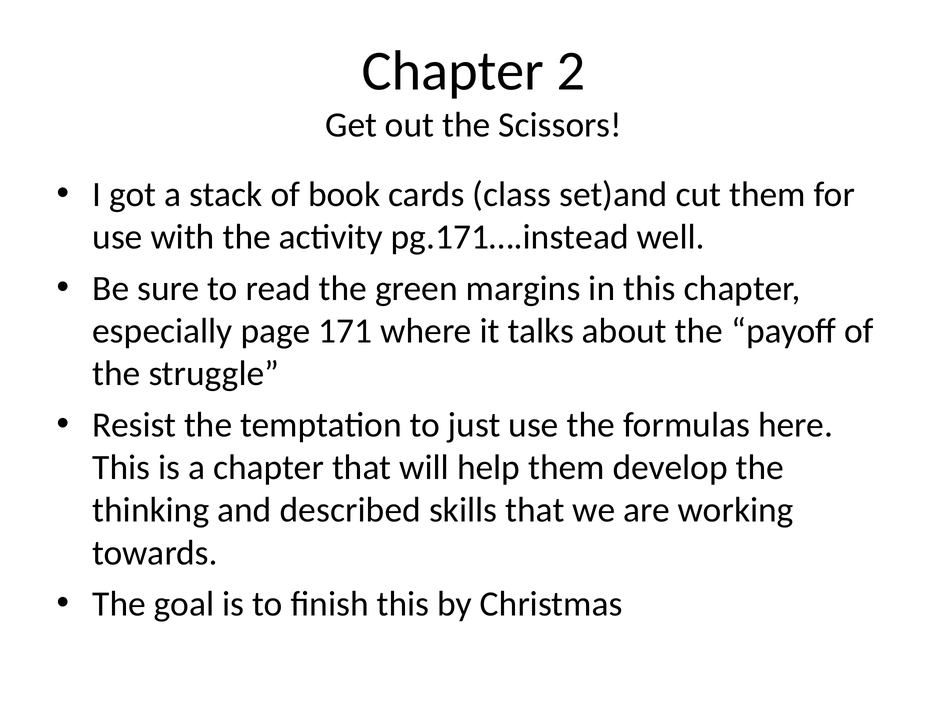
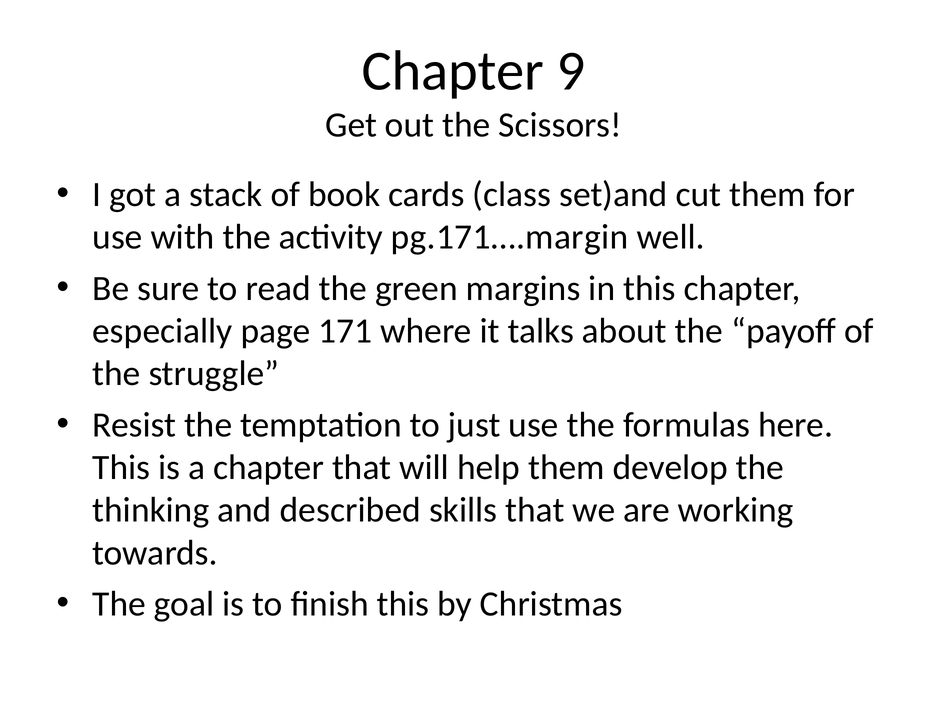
2: 2 -> 9 (571, 71)
pg.171….instead: pg.171….instead -> pg.171….margin (510, 237)
